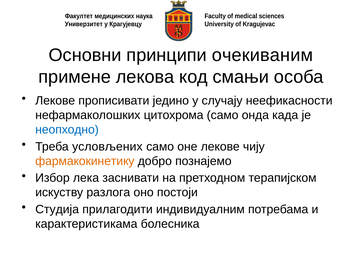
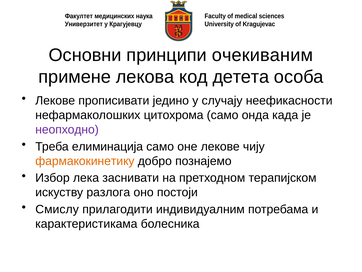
смањи: смањи -> детета (241, 77)
неопходно colour: blue -> purple (67, 129)
условљених: условљених -> елиминација (107, 146)
Студија: Студија -> Смислу (57, 209)
